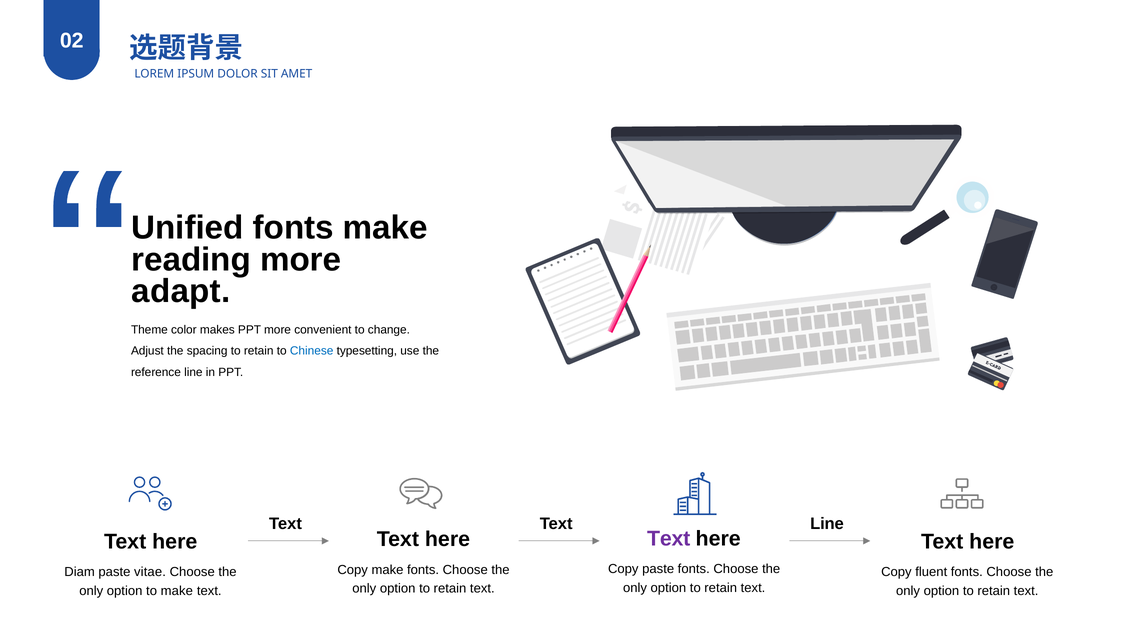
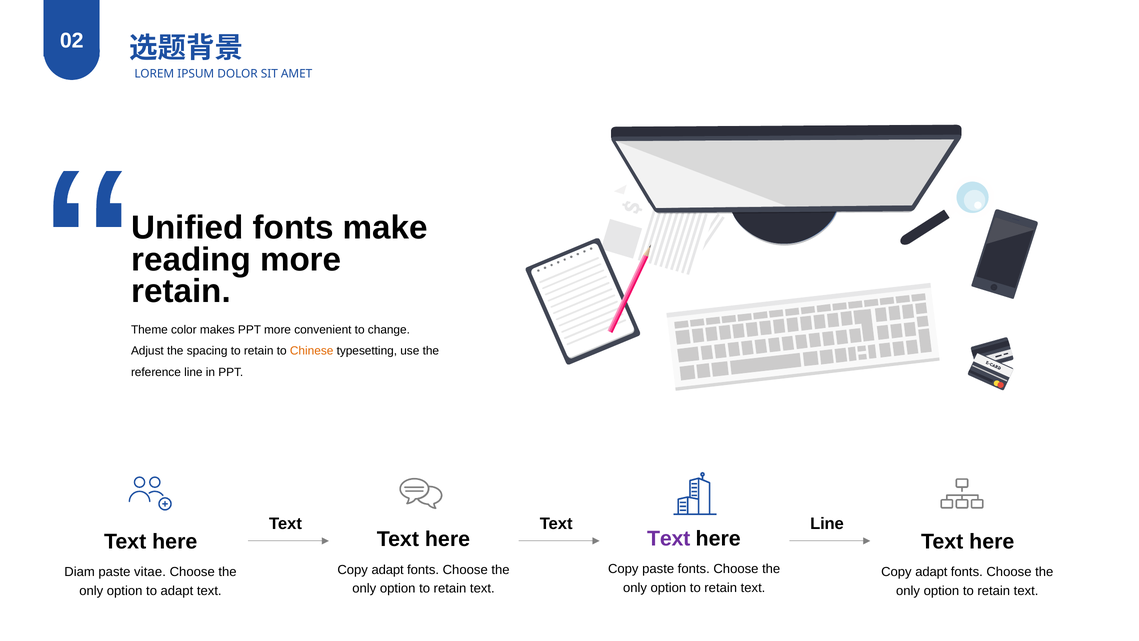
adapt: adapt -> retain (181, 291)
Chinese colour: blue -> orange (312, 351)
make: make -> adapt (388, 569)
fluent: fluent -> adapt (931, 572)
to make: make -> adapt (177, 590)
